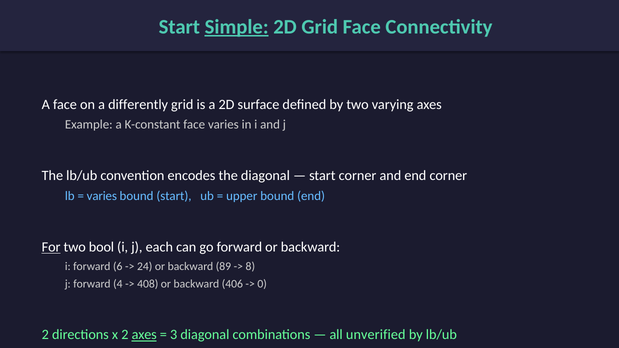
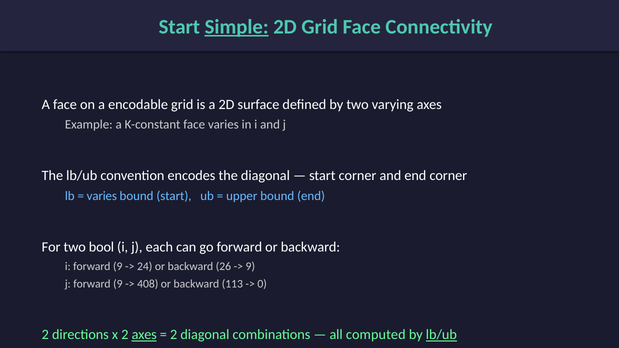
differently: differently -> encodable (138, 104)
For underline: present -> none (51, 247)
i forward 6: 6 -> 9 (118, 266)
89: 89 -> 26 (223, 266)
8: 8 -> 9 (250, 266)
j forward 4: 4 -> 9 (118, 284)
406: 406 -> 113 (232, 284)
3: 3 -> 2 (174, 335)
unverified: unverified -> computed (376, 335)
lb/ub underline: none -> present (441, 335)
